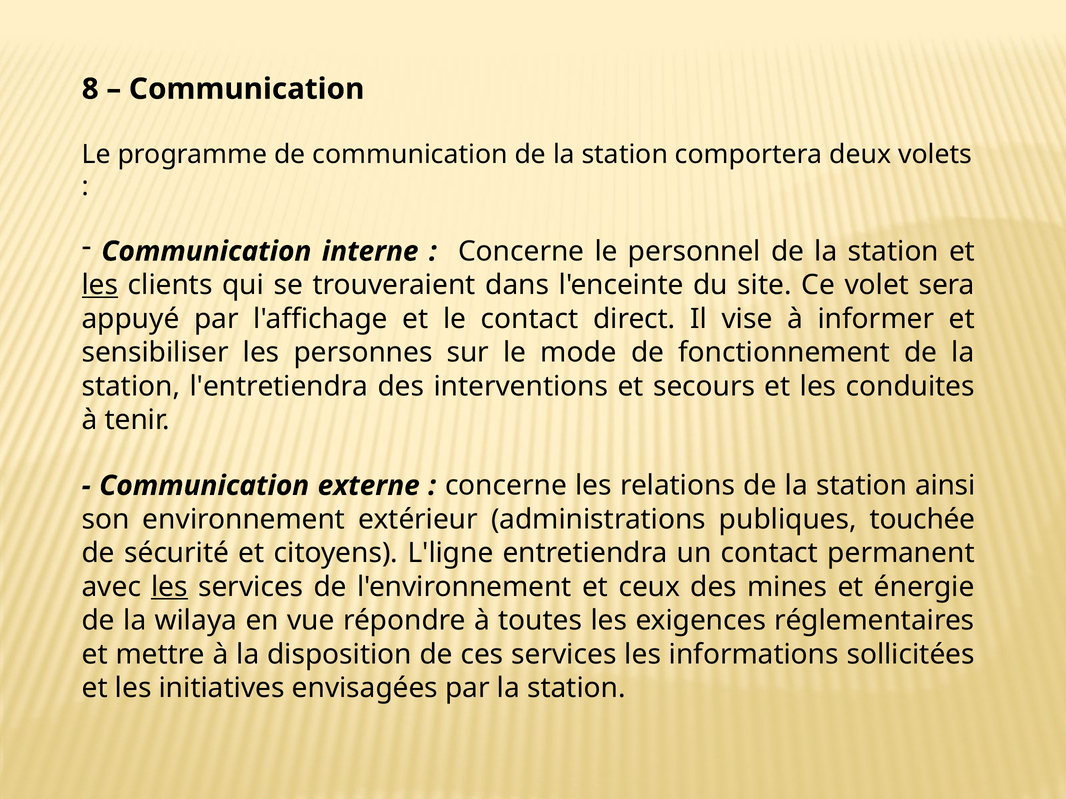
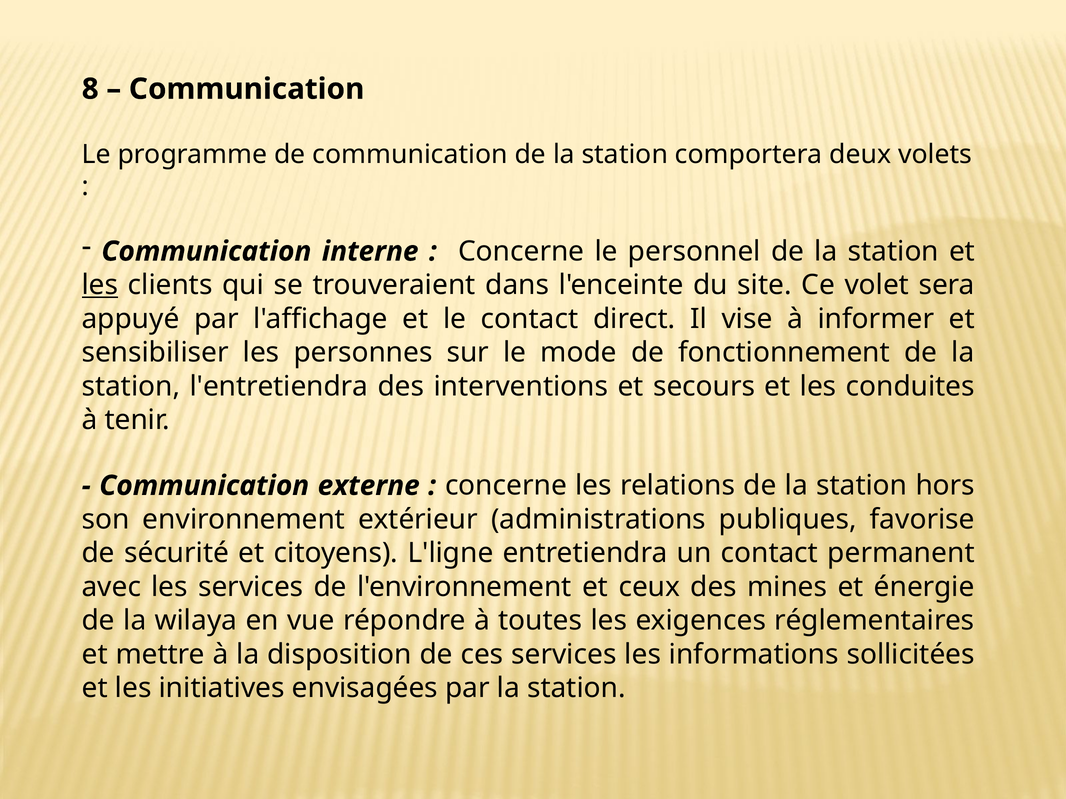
ainsi: ainsi -> hors (945, 486)
touchée: touchée -> favorise (922, 520)
les underline: present -> none (170, 587)
